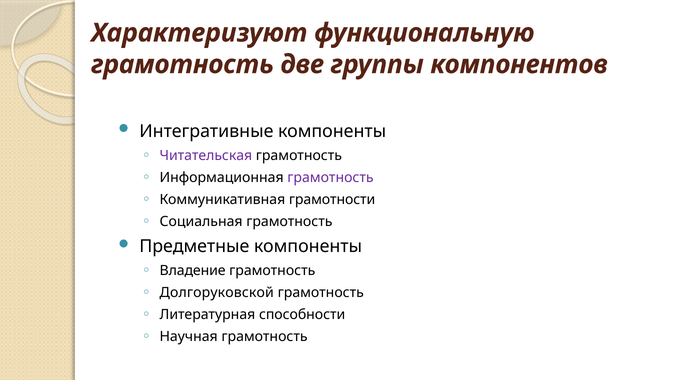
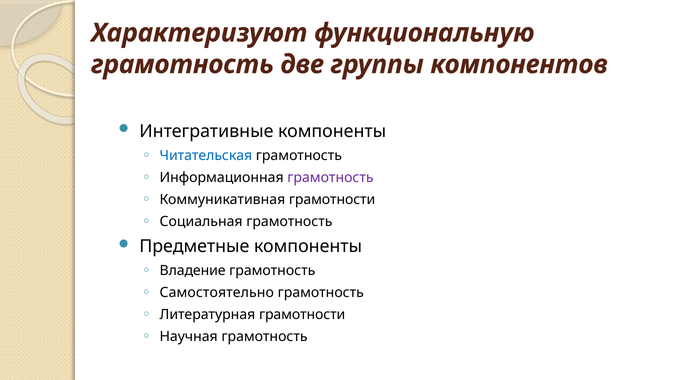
Читательская colour: purple -> blue (206, 156)
Долгоруковской: Долгоруковской -> Самостоятельно (217, 293)
Литературная способности: способности -> грамотности (302, 315)
